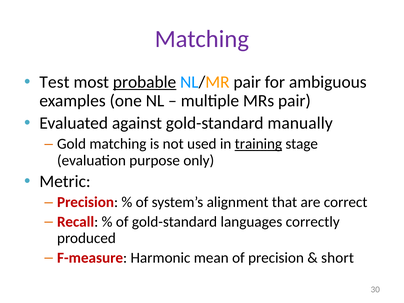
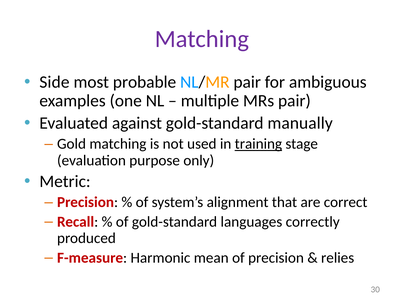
Test: Test -> Side (54, 82)
probable underline: present -> none (145, 82)
short: short -> relies (338, 258)
